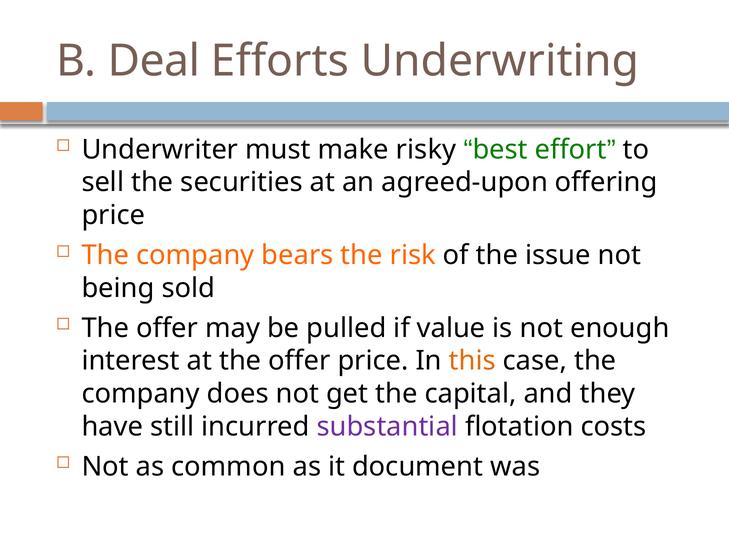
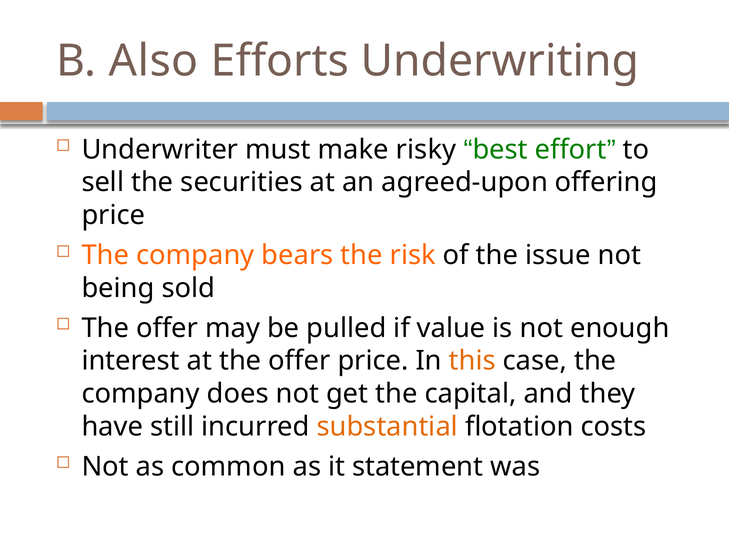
Deal: Deal -> Also (153, 61)
substantial colour: purple -> orange (387, 426)
document: document -> statement (418, 466)
